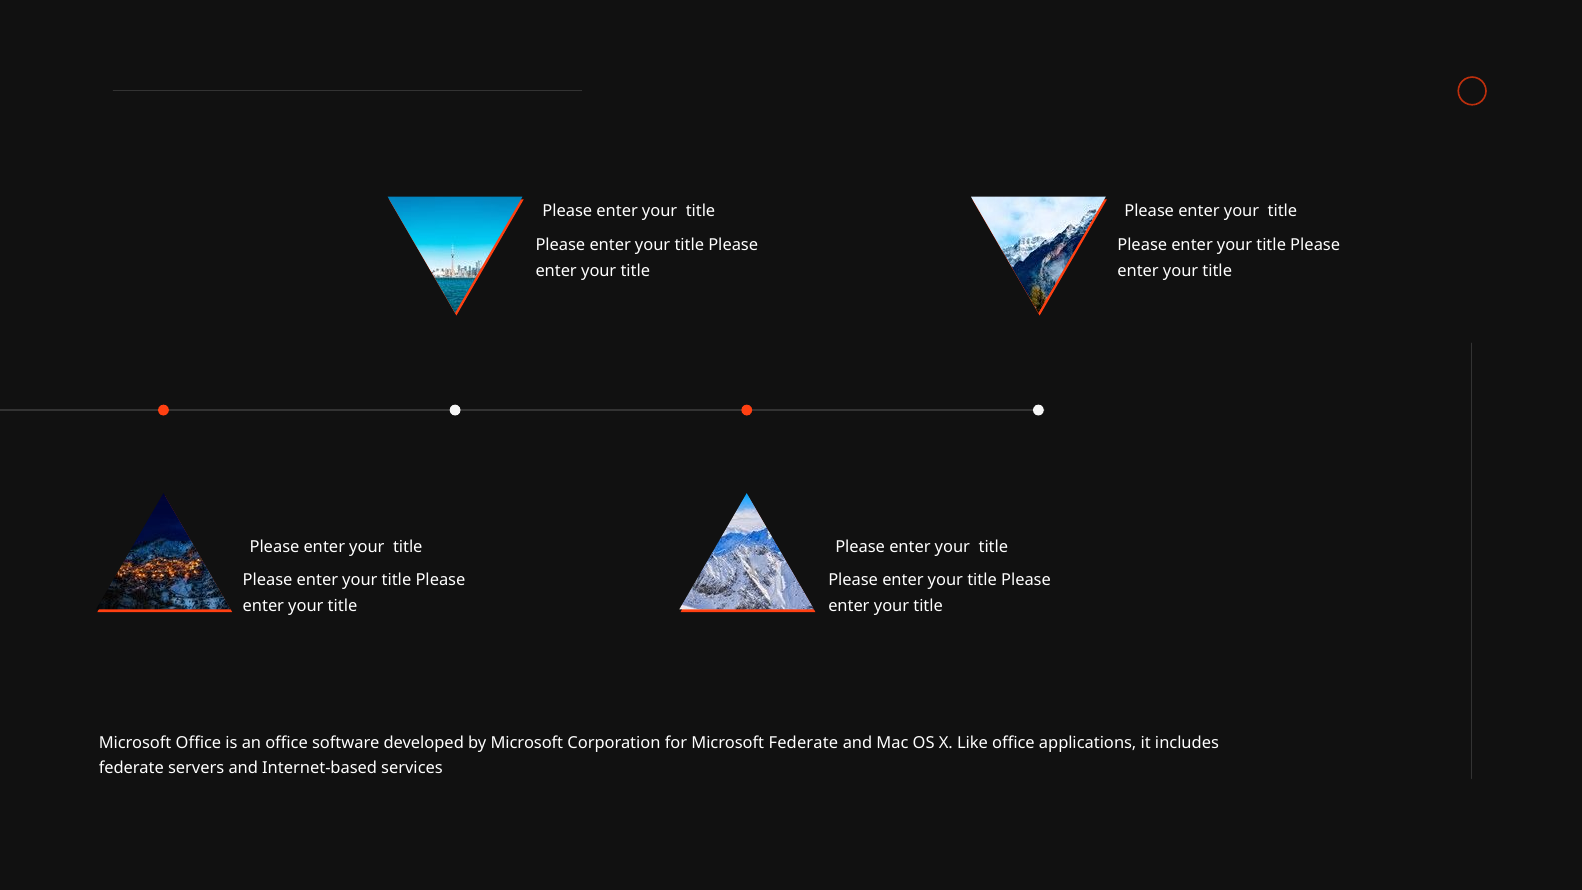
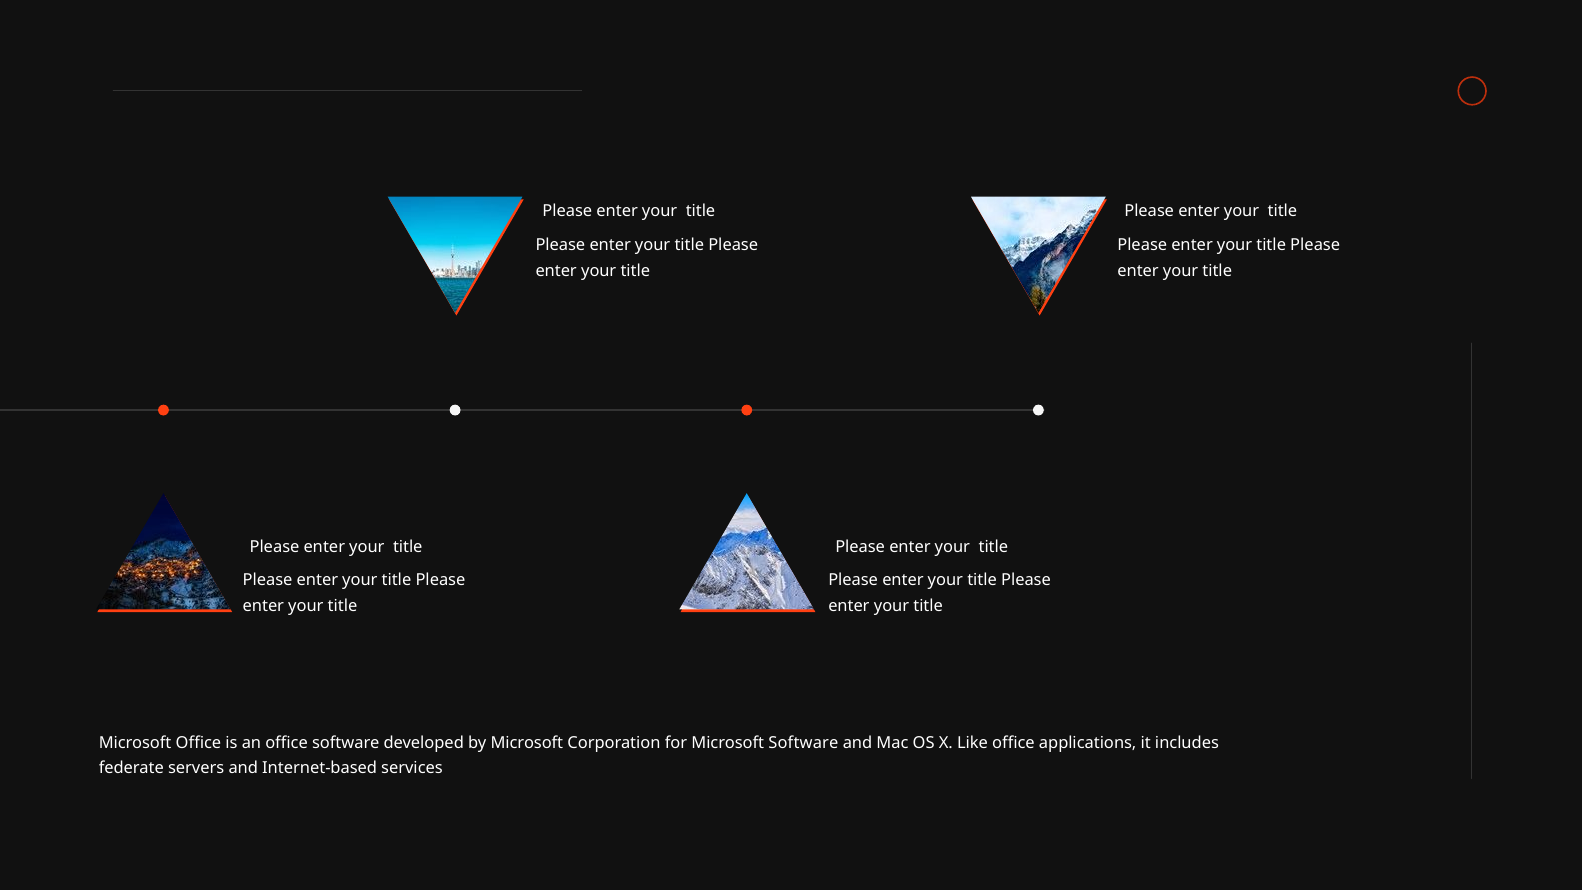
Microsoft Federate: Federate -> Software (803, 743)
